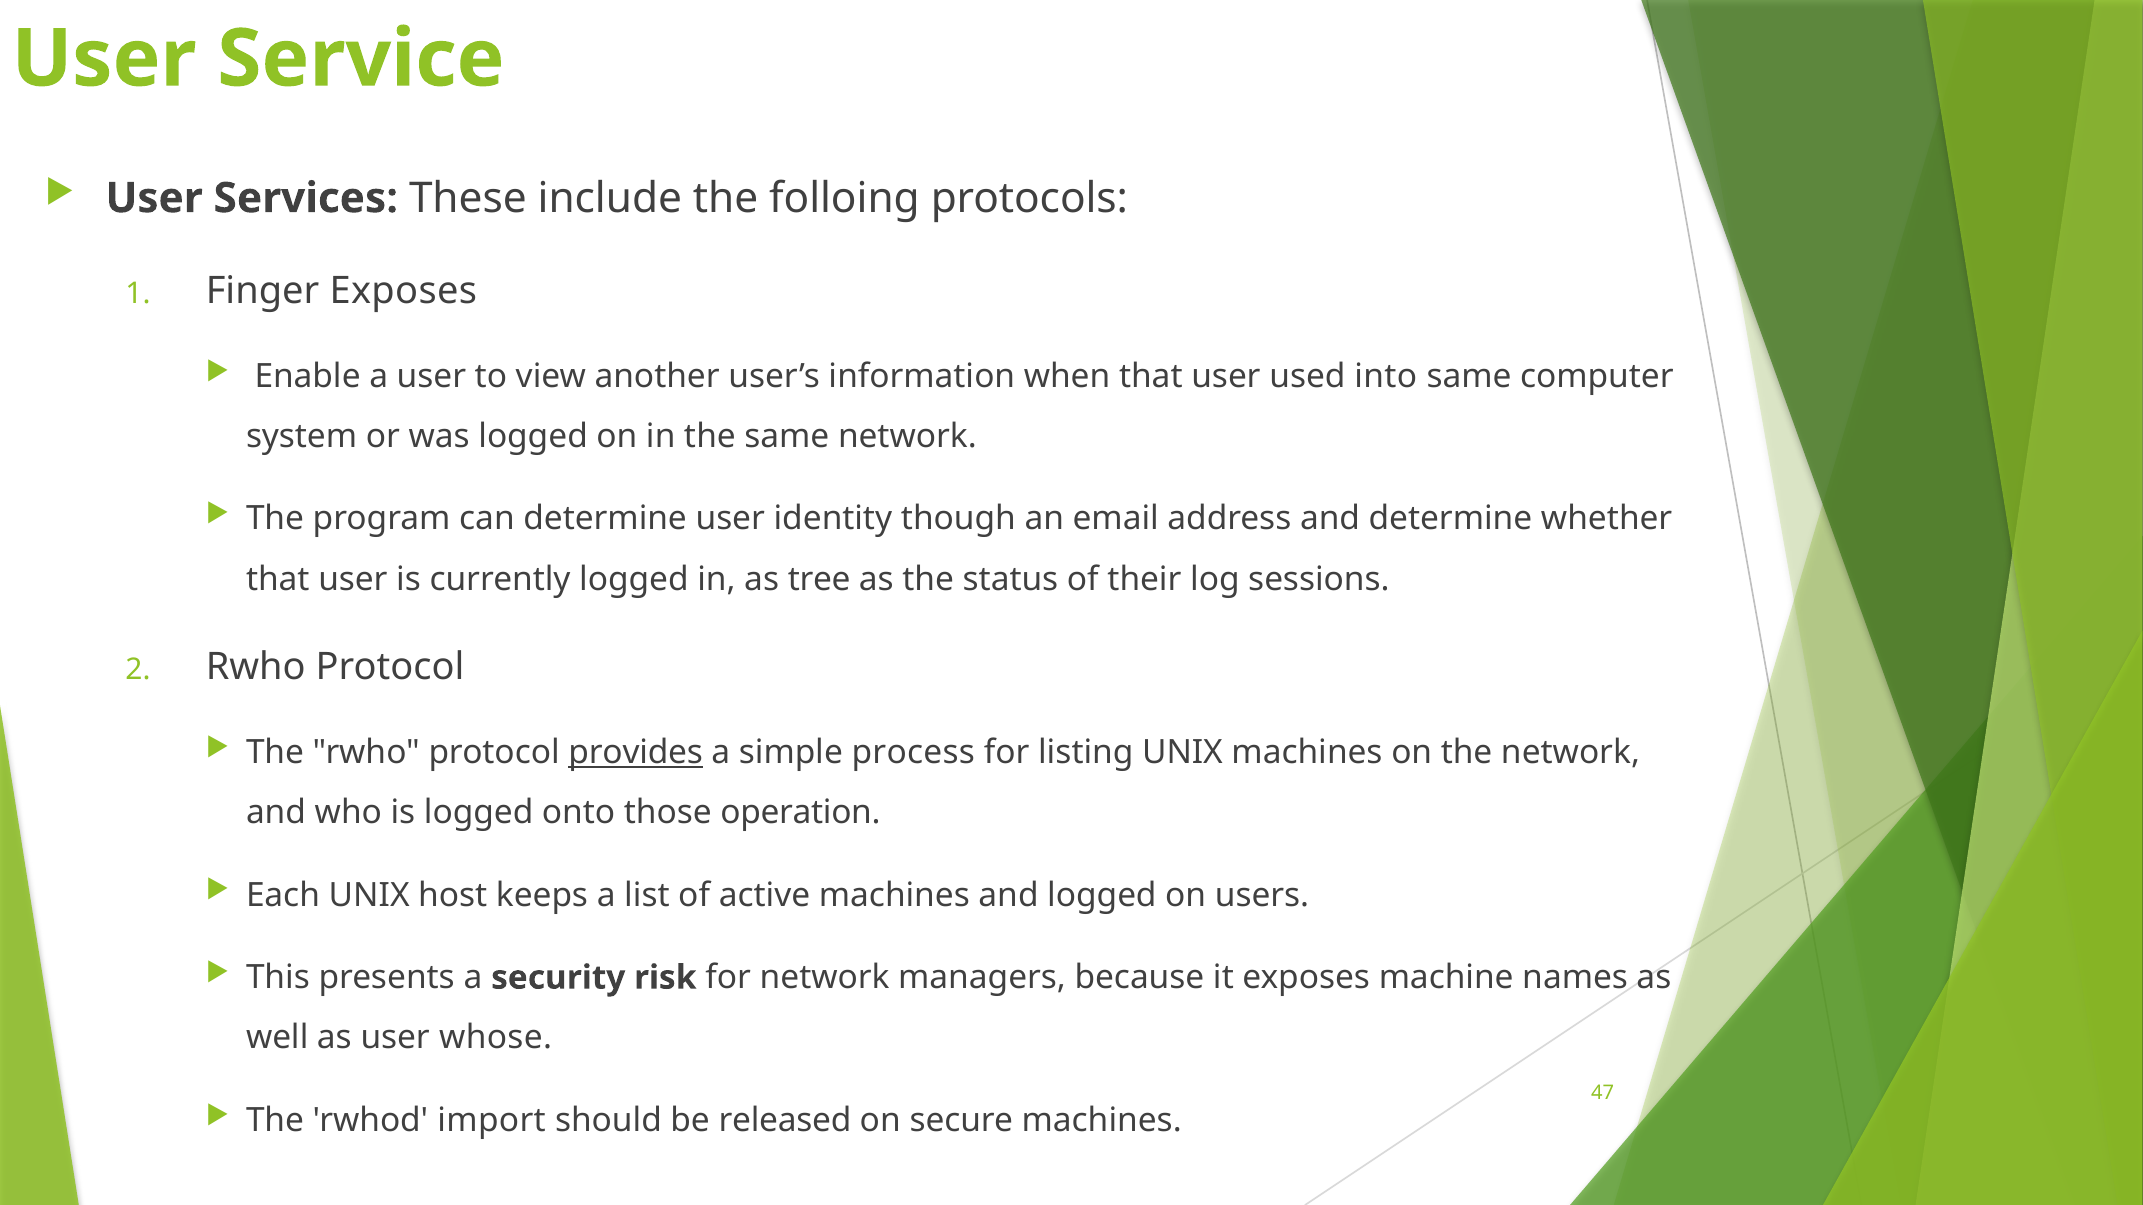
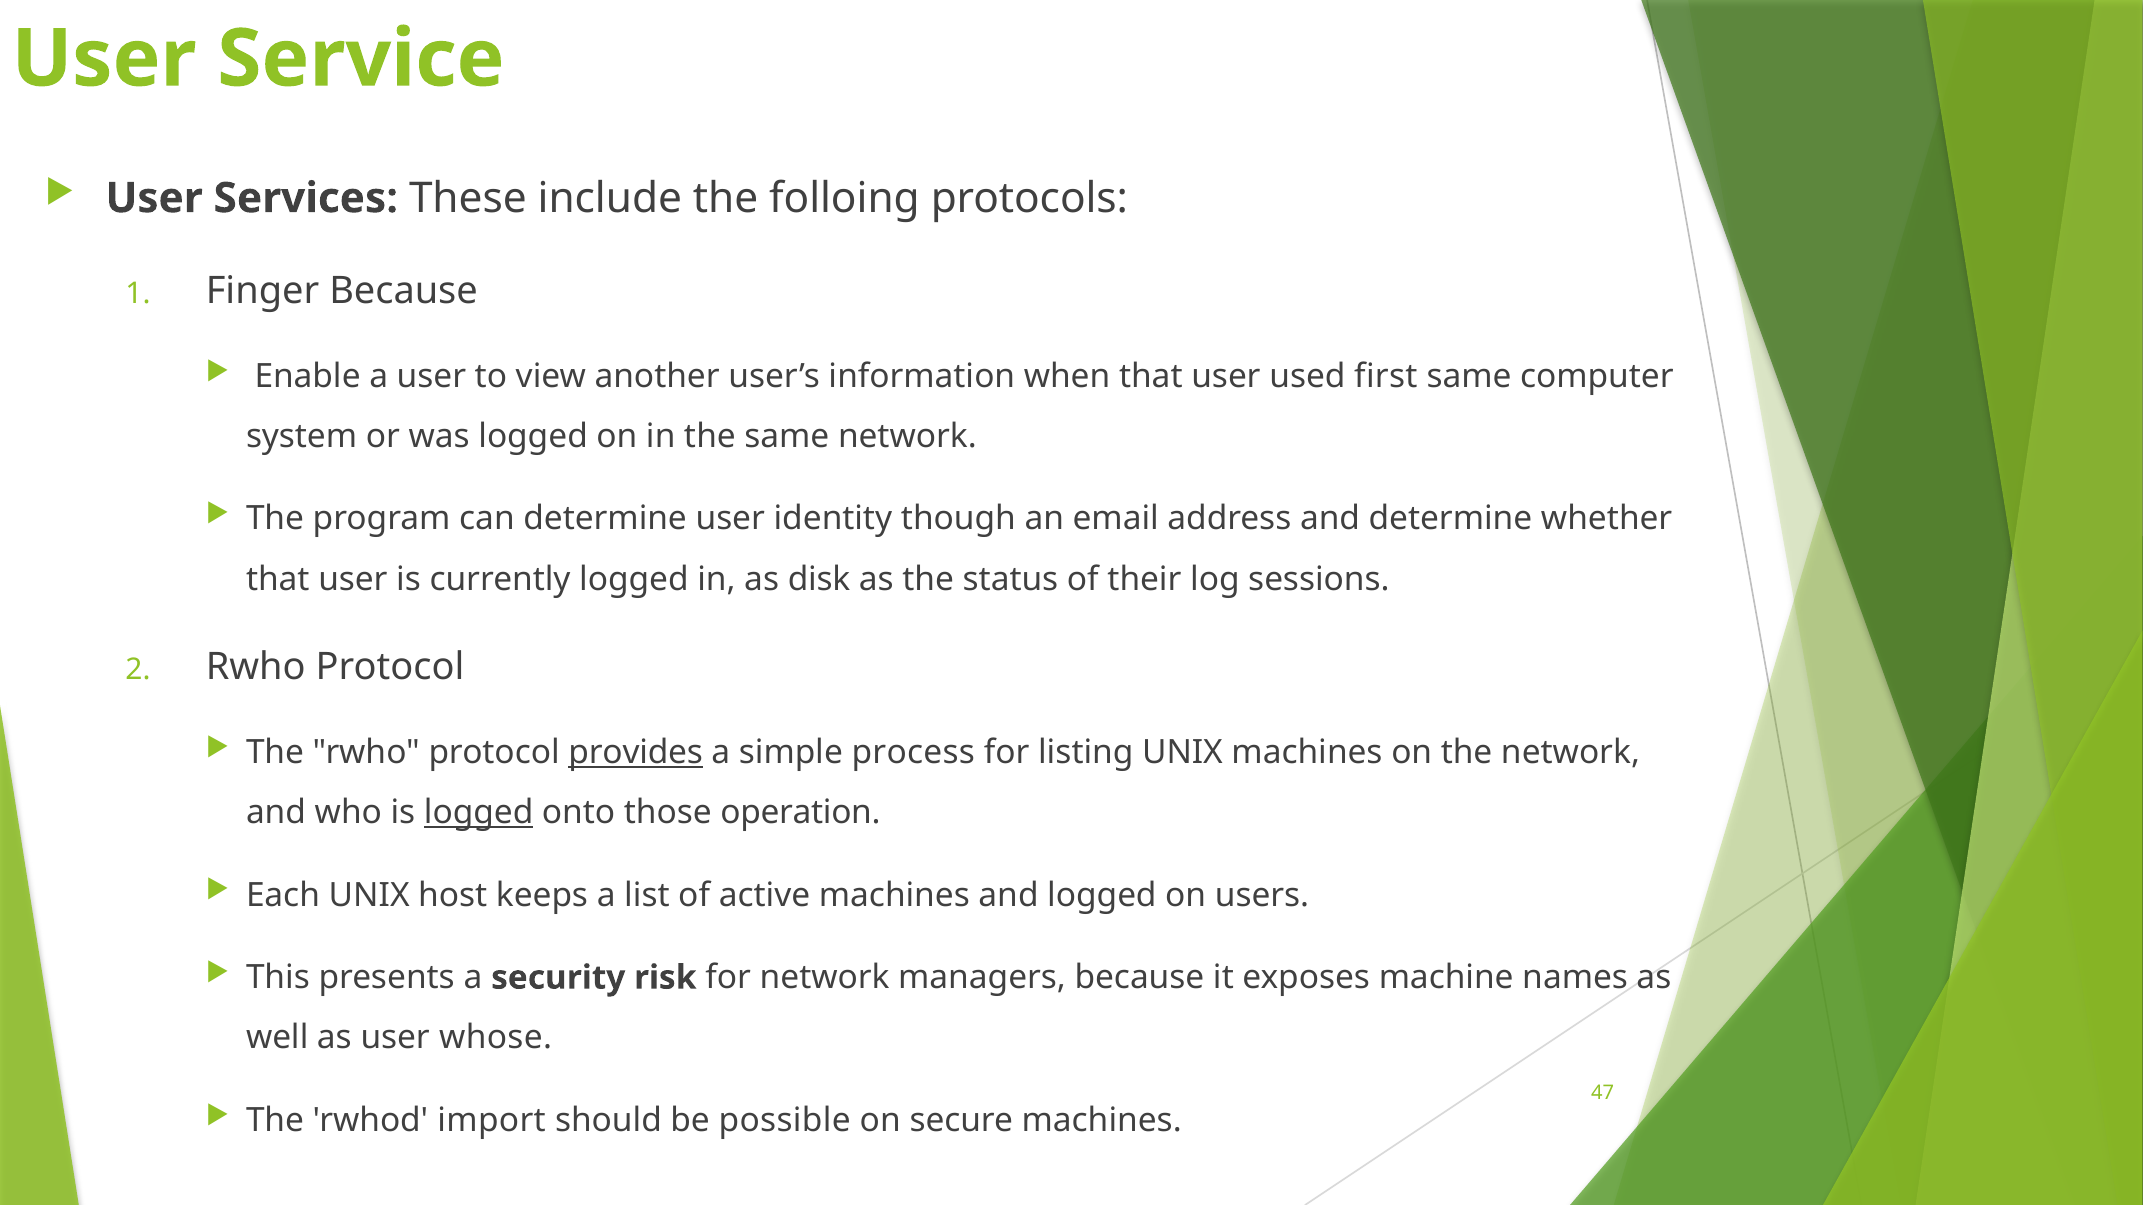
Finger Exposes: Exposes -> Because (404, 291)
into: into -> first (1386, 376)
tree: tree -> disk (819, 579)
logged underline: none -> present (479, 813)
released: released -> possible (785, 1121)
